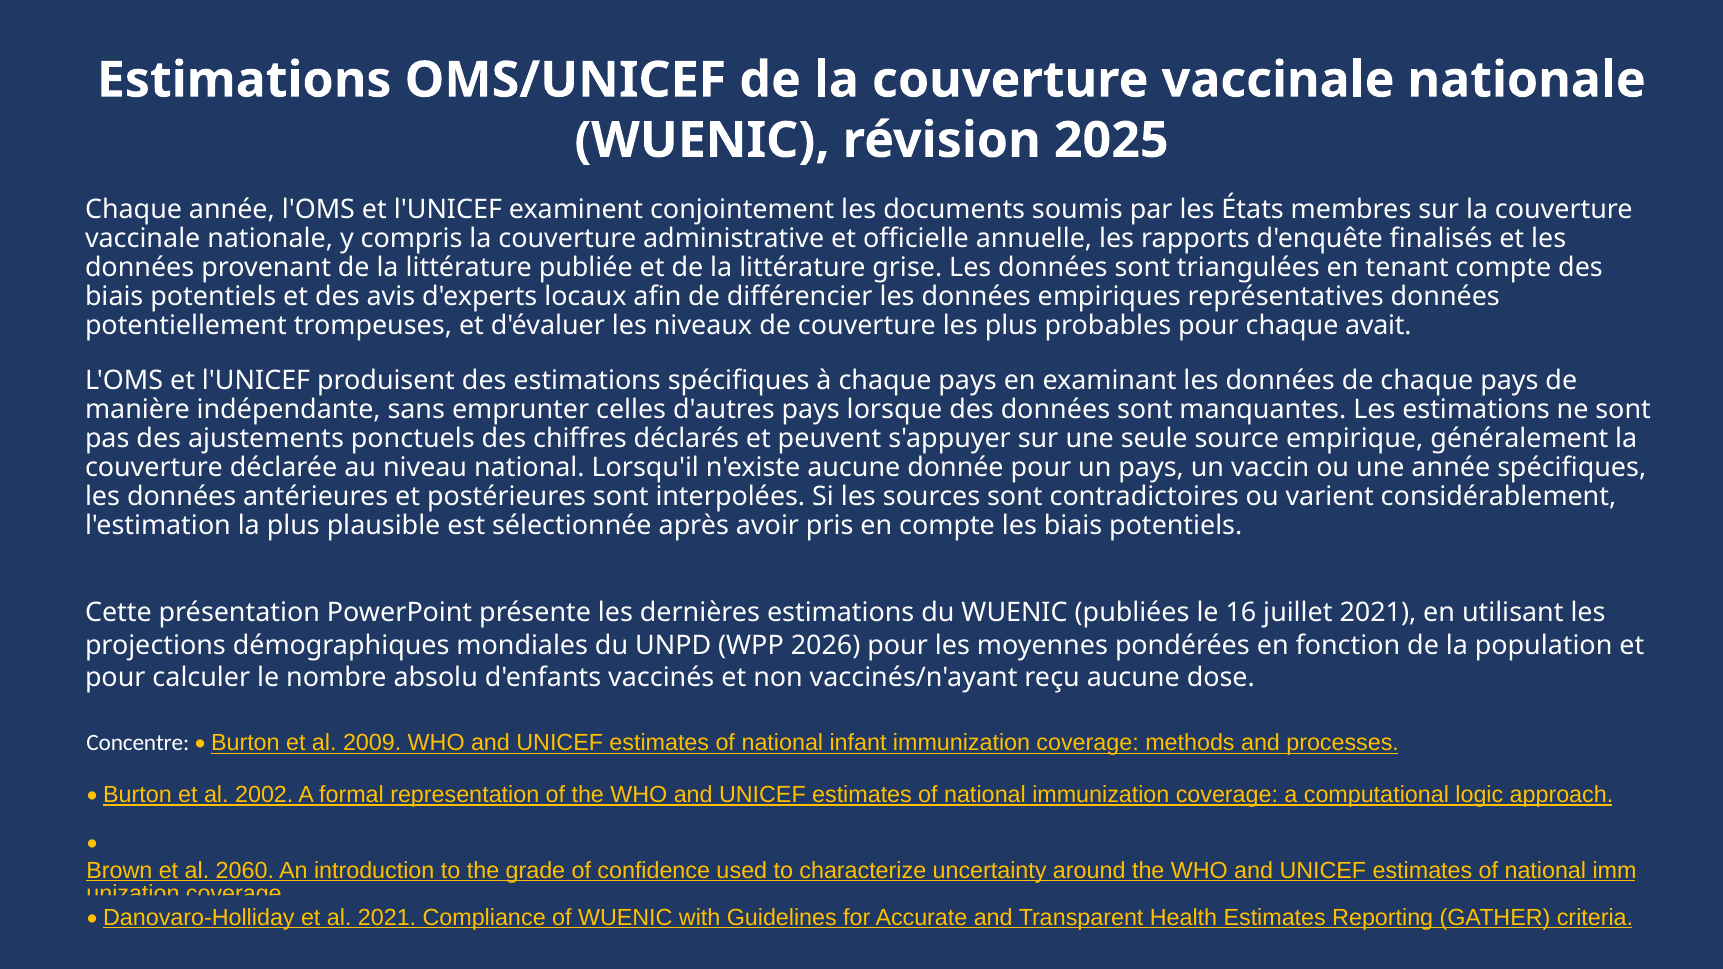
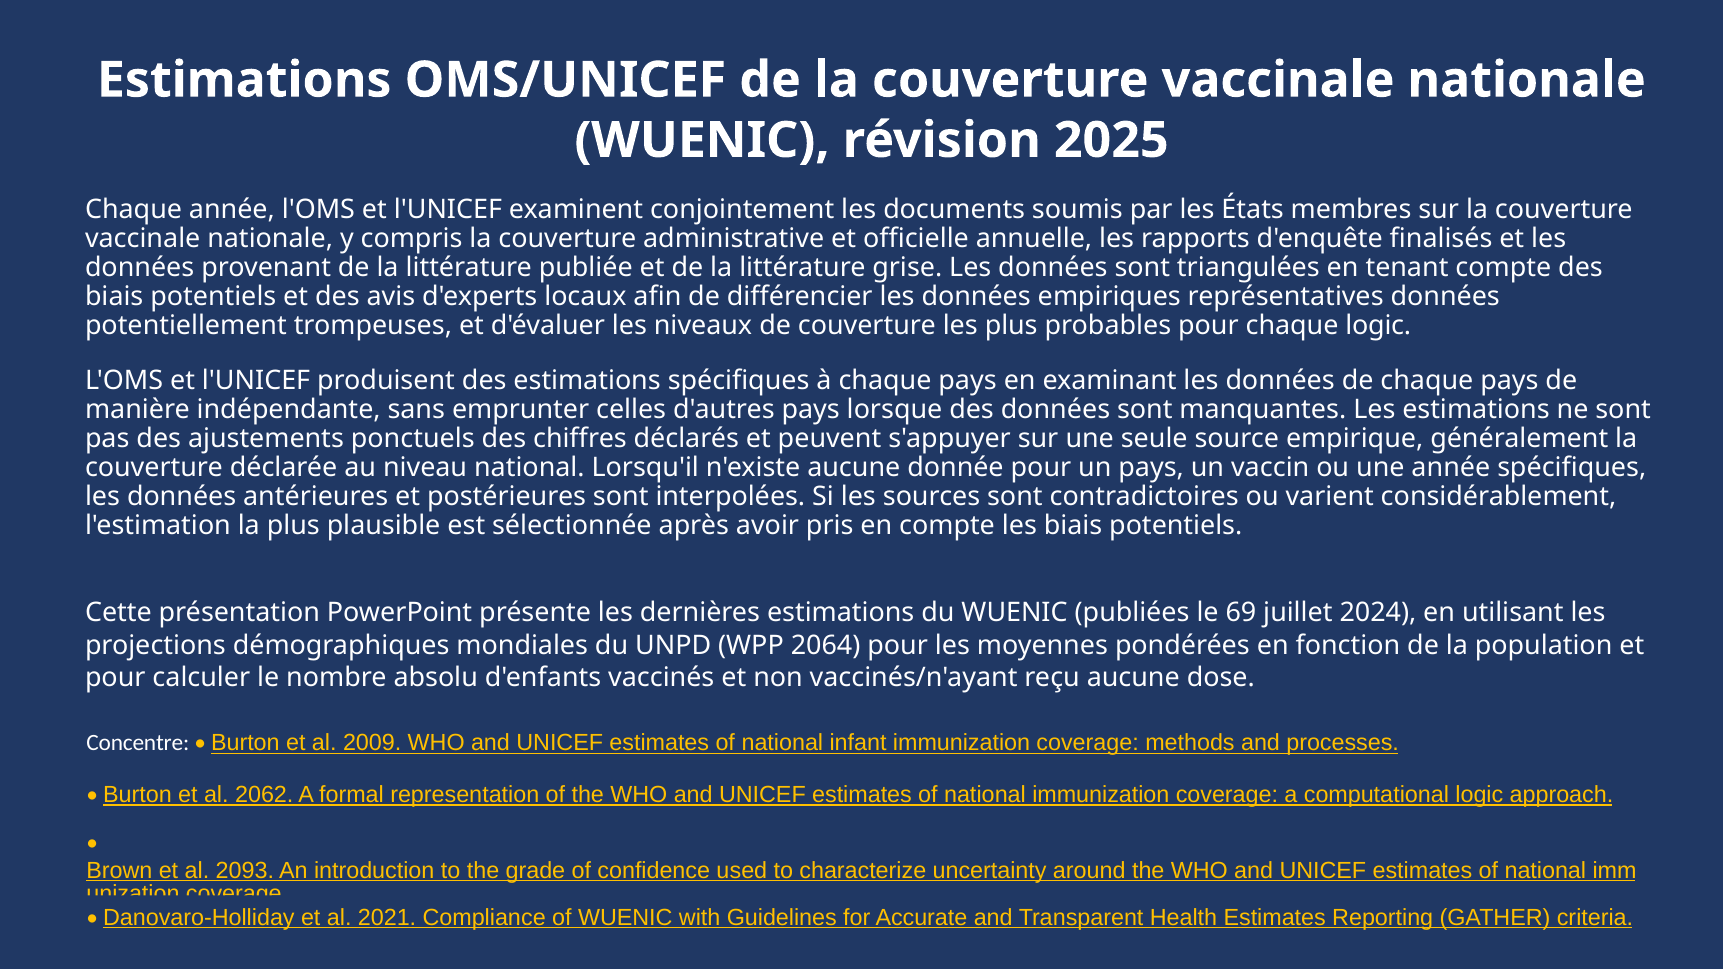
chaque avait: avait -> logic (1378, 326)
16: 16 -> 69 (1241, 613)
juillet 2021: 2021 -> 2024 (1378, 613)
2026: 2026 -> 2064 (826, 645)
2002: 2002 -> 2062 (264, 795)
2060: 2060 -> 2093 (245, 871)
